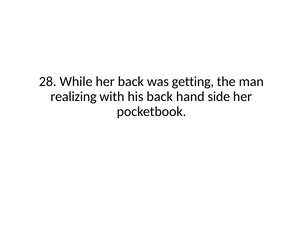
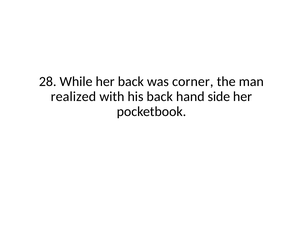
getting: getting -> corner (193, 82)
realizing: realizing -> realized (73, 97)
